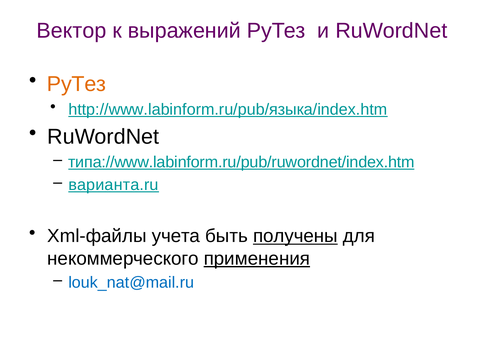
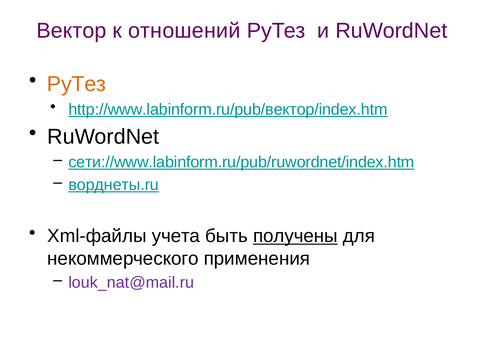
выражений: выражений -> отношений (184, 31)
http://www.labinform.ru/pub/языка/index.htm: http://www.labinform.ru/pub/языка/index.htm -> http://www.labinform.ru/pub/вектор/index.htm (228, 109)
типа://www.labinform.ru/pub/ruwordnet/index.htm: типа://www.labinform.ru/pub/ruwordnet/index.htm -> сети://www.labinform.ru/pub/ruwordnet/index.htm (241, 162)
варианта.ru: варианта.ru -> ворднеты.ru (114, 185)
применения underline: present -> none (257, 259)
louk_nat@mail.ru colour: blue -> purple (131, 283)
